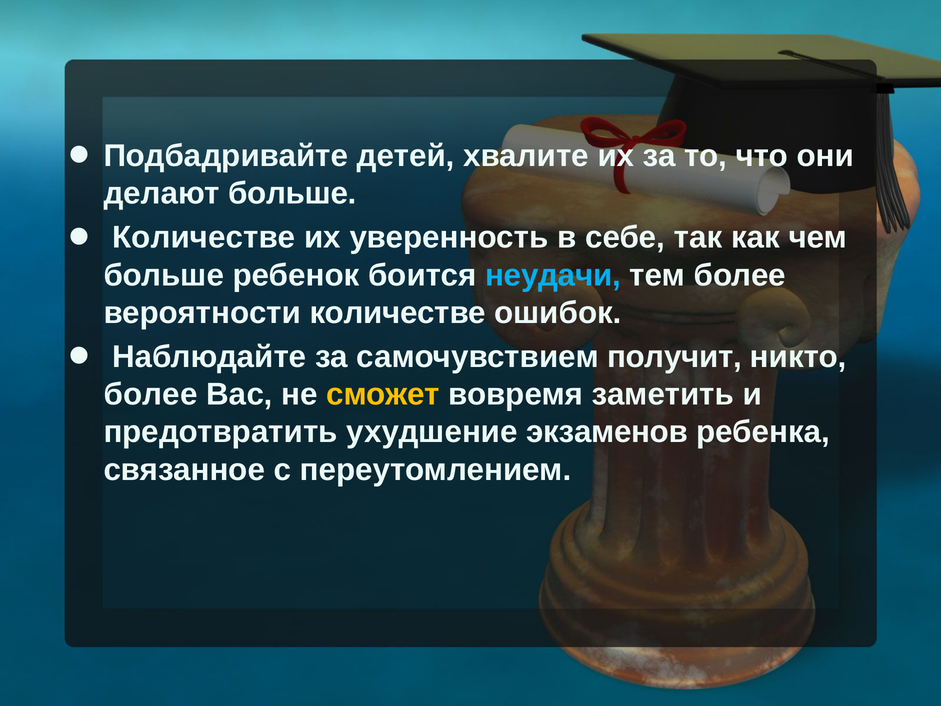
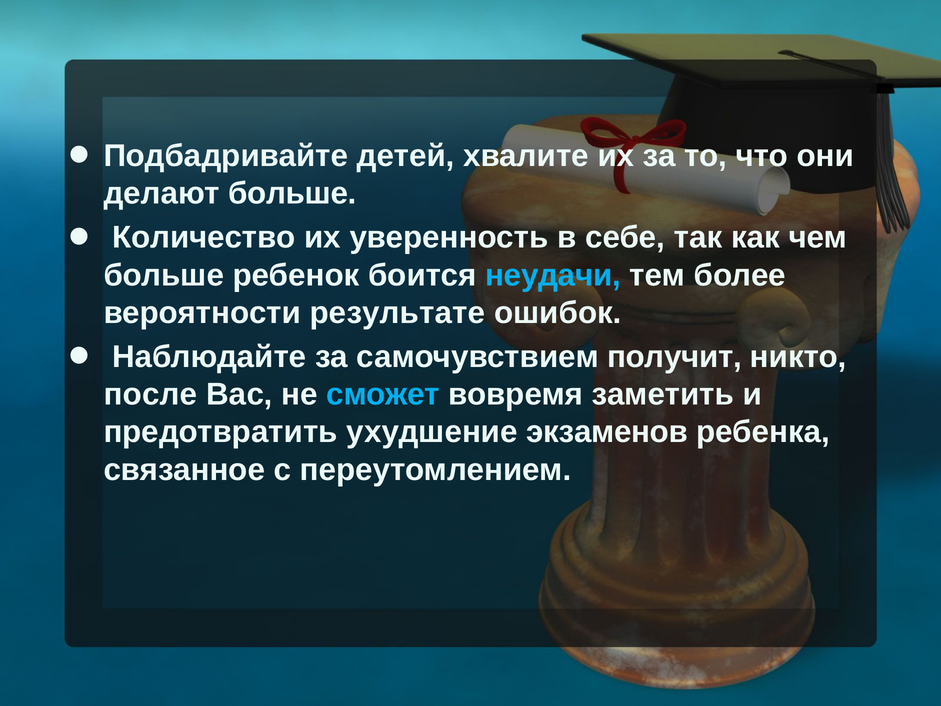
Количестве: Количестве -> Количество (204, 237)
вероятности количестве: количестве -> результате (398, 313)
более: более -> после (150, 394)
сможет colour: yellow -> light blue (383, 394)
